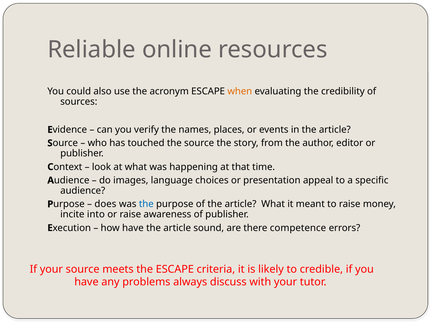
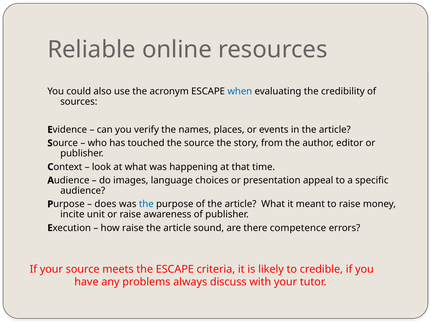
when colour: orange -> blue (240, 91)
into: into -> unit (96, 215)
how have: have -> raise (133, 228)
